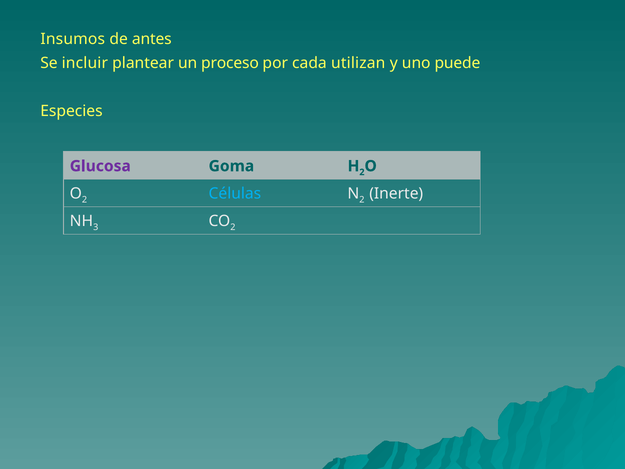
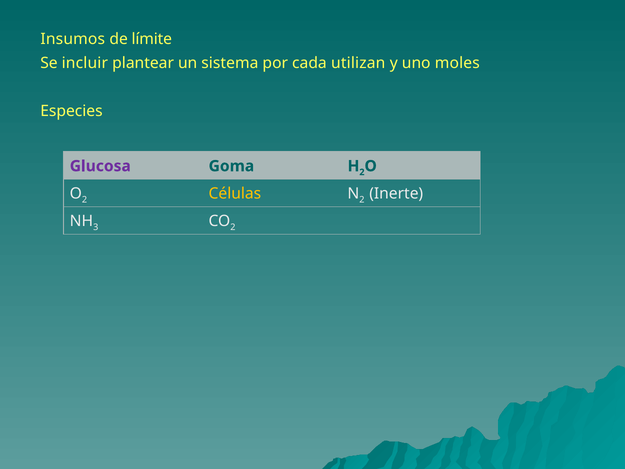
antes: antes -> límite (152, 39)
proceso: proceso -> sistema (230, 63)
puede: puede -> moles (457, 63)
Células colour: light blue -> yellow (235, 194)
